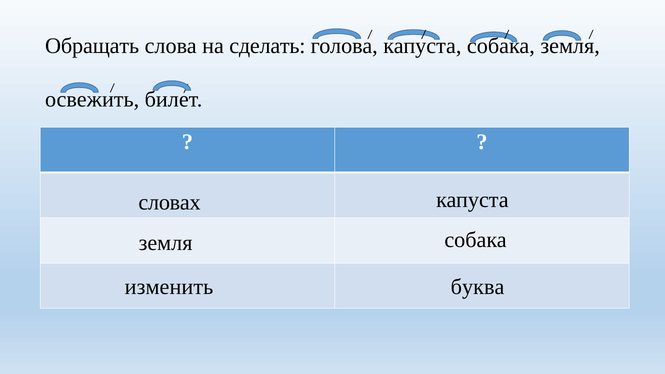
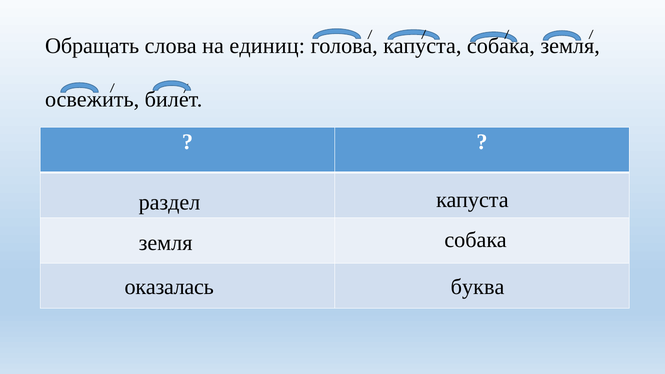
сделать: сделать -> единиц (267, 46)
словах: словах -> раздел (169, 203)
изменить: изменить -> оказалась (169, 287)
